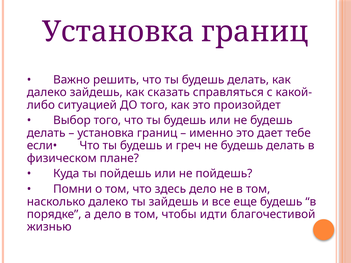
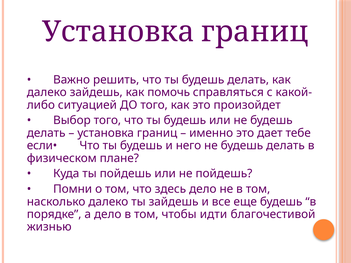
сказать: сказать -> помочь (169, 92)
греч: греч -> него (188, 146)
